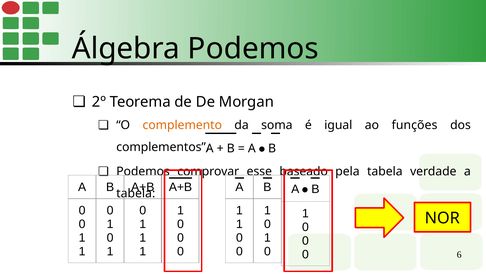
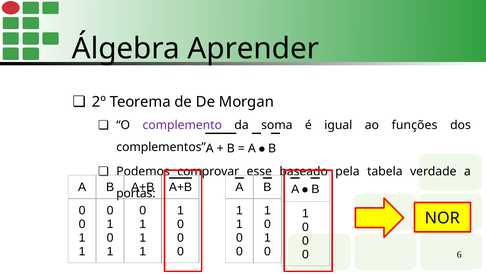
Álgebra Podemos: Podemos -> Aprender (253, 49)
complemento colour: orange -> purple (182, 125)
tabela: tabela -> portas (136, 193)
